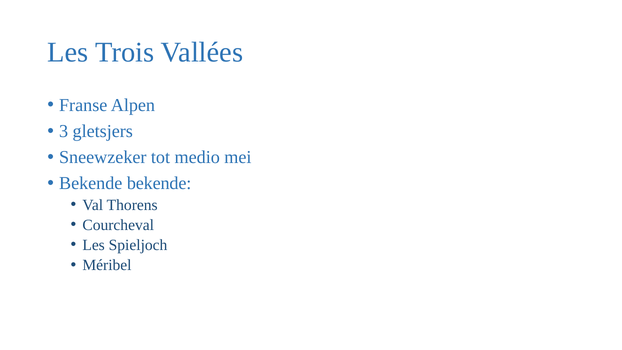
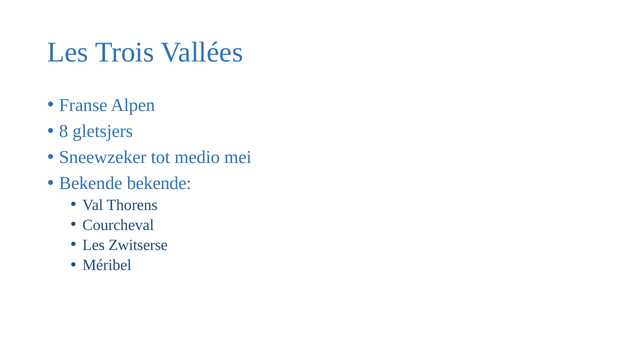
3: 3 -> 8 (64, 131)
Spieljoch: Spieljoch -> Zwitserse (138, 245)
